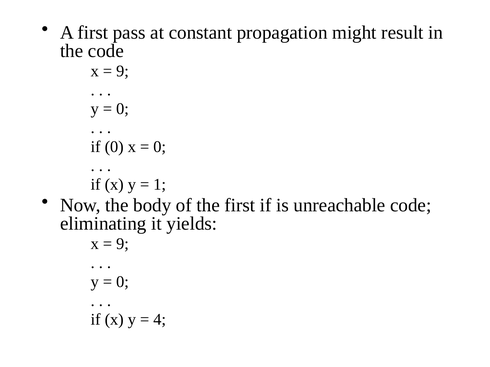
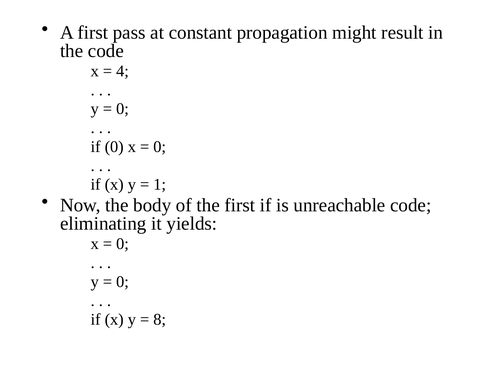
9: 9 -> 4 (122, 71)
9: 9 -> 0 (122, 244)
4: 4 -> 8 (160, 320)
